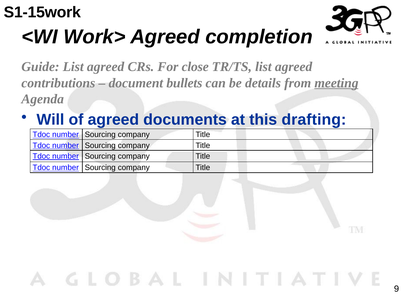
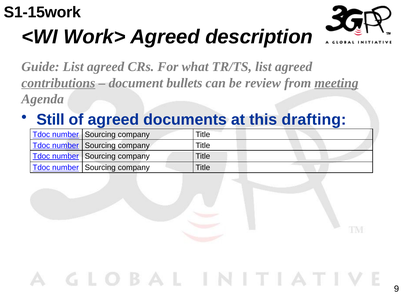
completion: completion -> description (259, 37)
close: close -> what (195, 67)
contributions underline: none -> present (58, 83)
details: details -> review (263, 83)
Will: Will -> Still (50, 120)
